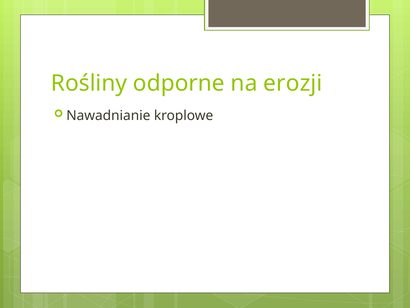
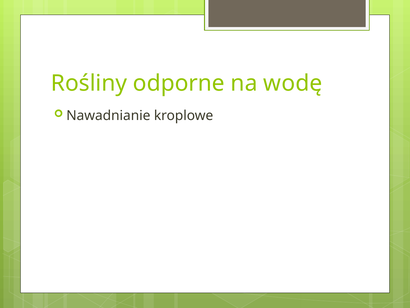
erozji: erozji -> wodę (293, 83)
